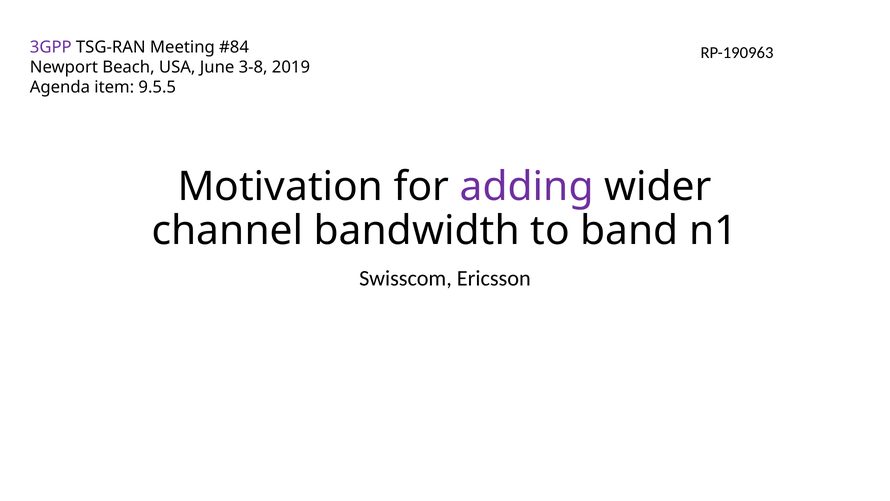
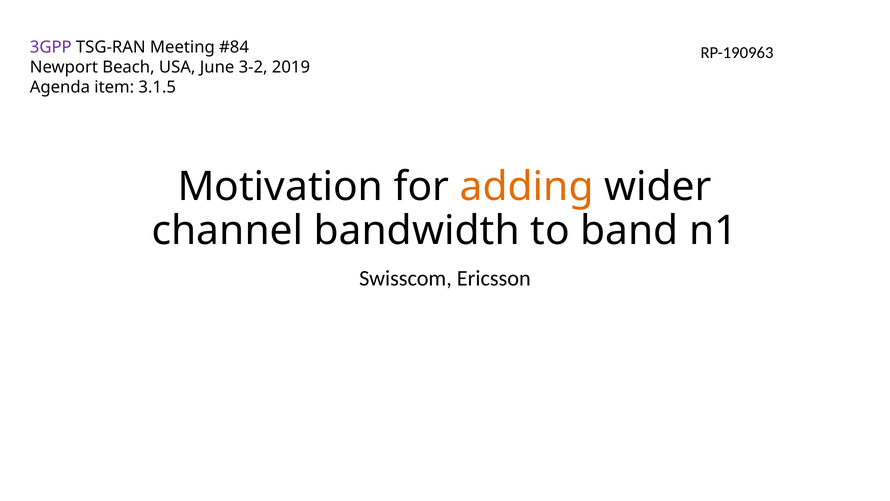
3-8: 3-8 -> 3-2 (253, 67)
9.5.5: 9.5.5 -> 3.1.5 (157, 87)
adding colour: purple -> orange (527, 187)
